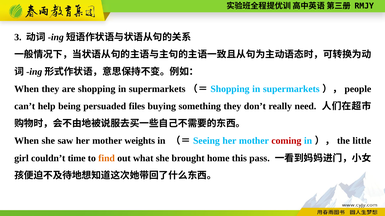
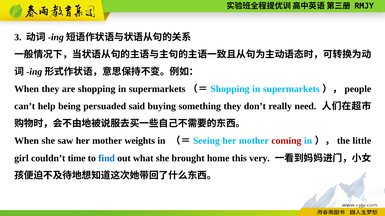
files: files -> said (137, 107)
find colour: orange -> blue (107, 159)
pass: pass -> very (260, 159)
